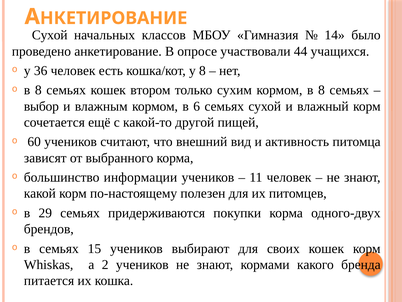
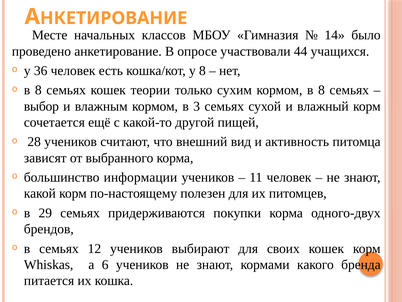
Сухой: Сухой -> Месте (50, 35)
втором: втором -> теории (150, 90)
6: 6 -> 3 (197, 106)
60: 60 -> 28 (34, 142)
15: 15 -> 12 (94, 248)
2: 2 -> 6 (105, 264)
